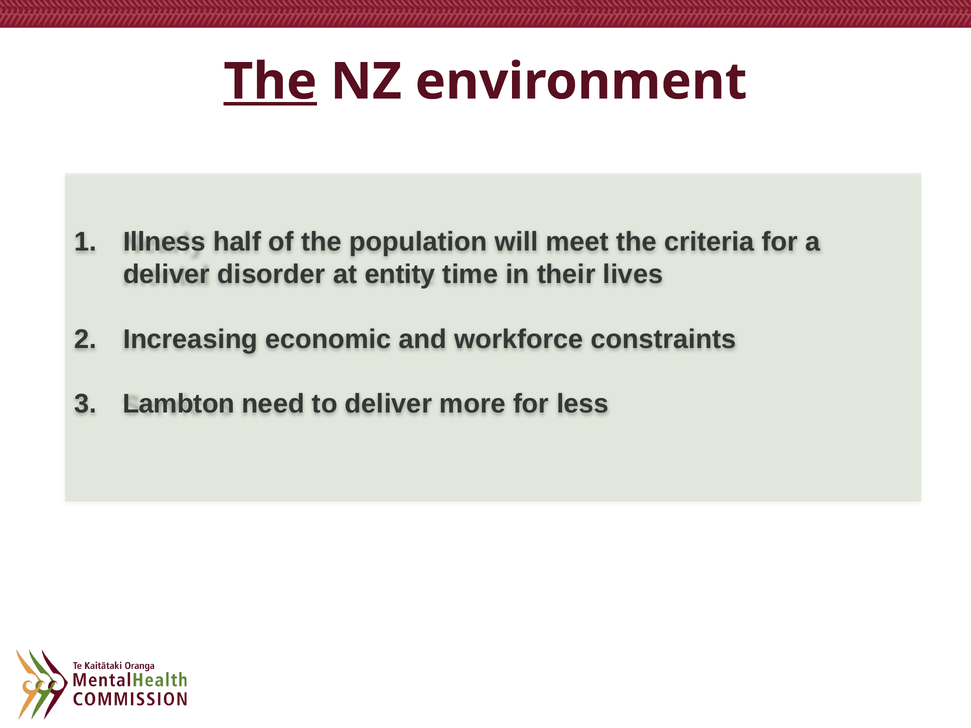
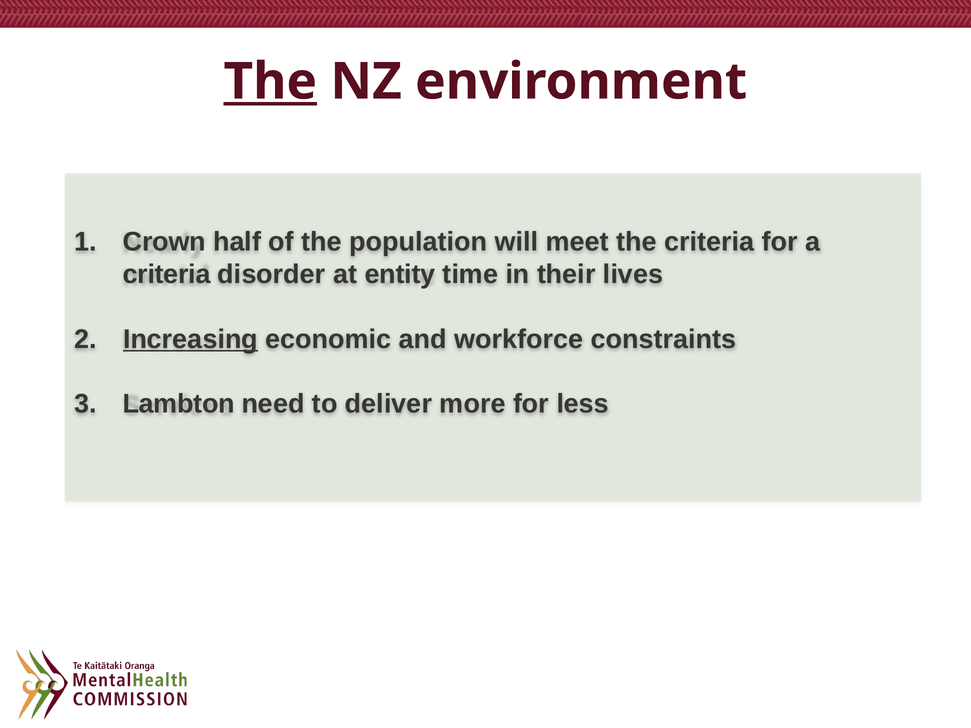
Illness: Illness -> Crown (164, 242)
deliver: deliver -> criteria (167, 274)
Increasing underline: none -> present (190, 339)
